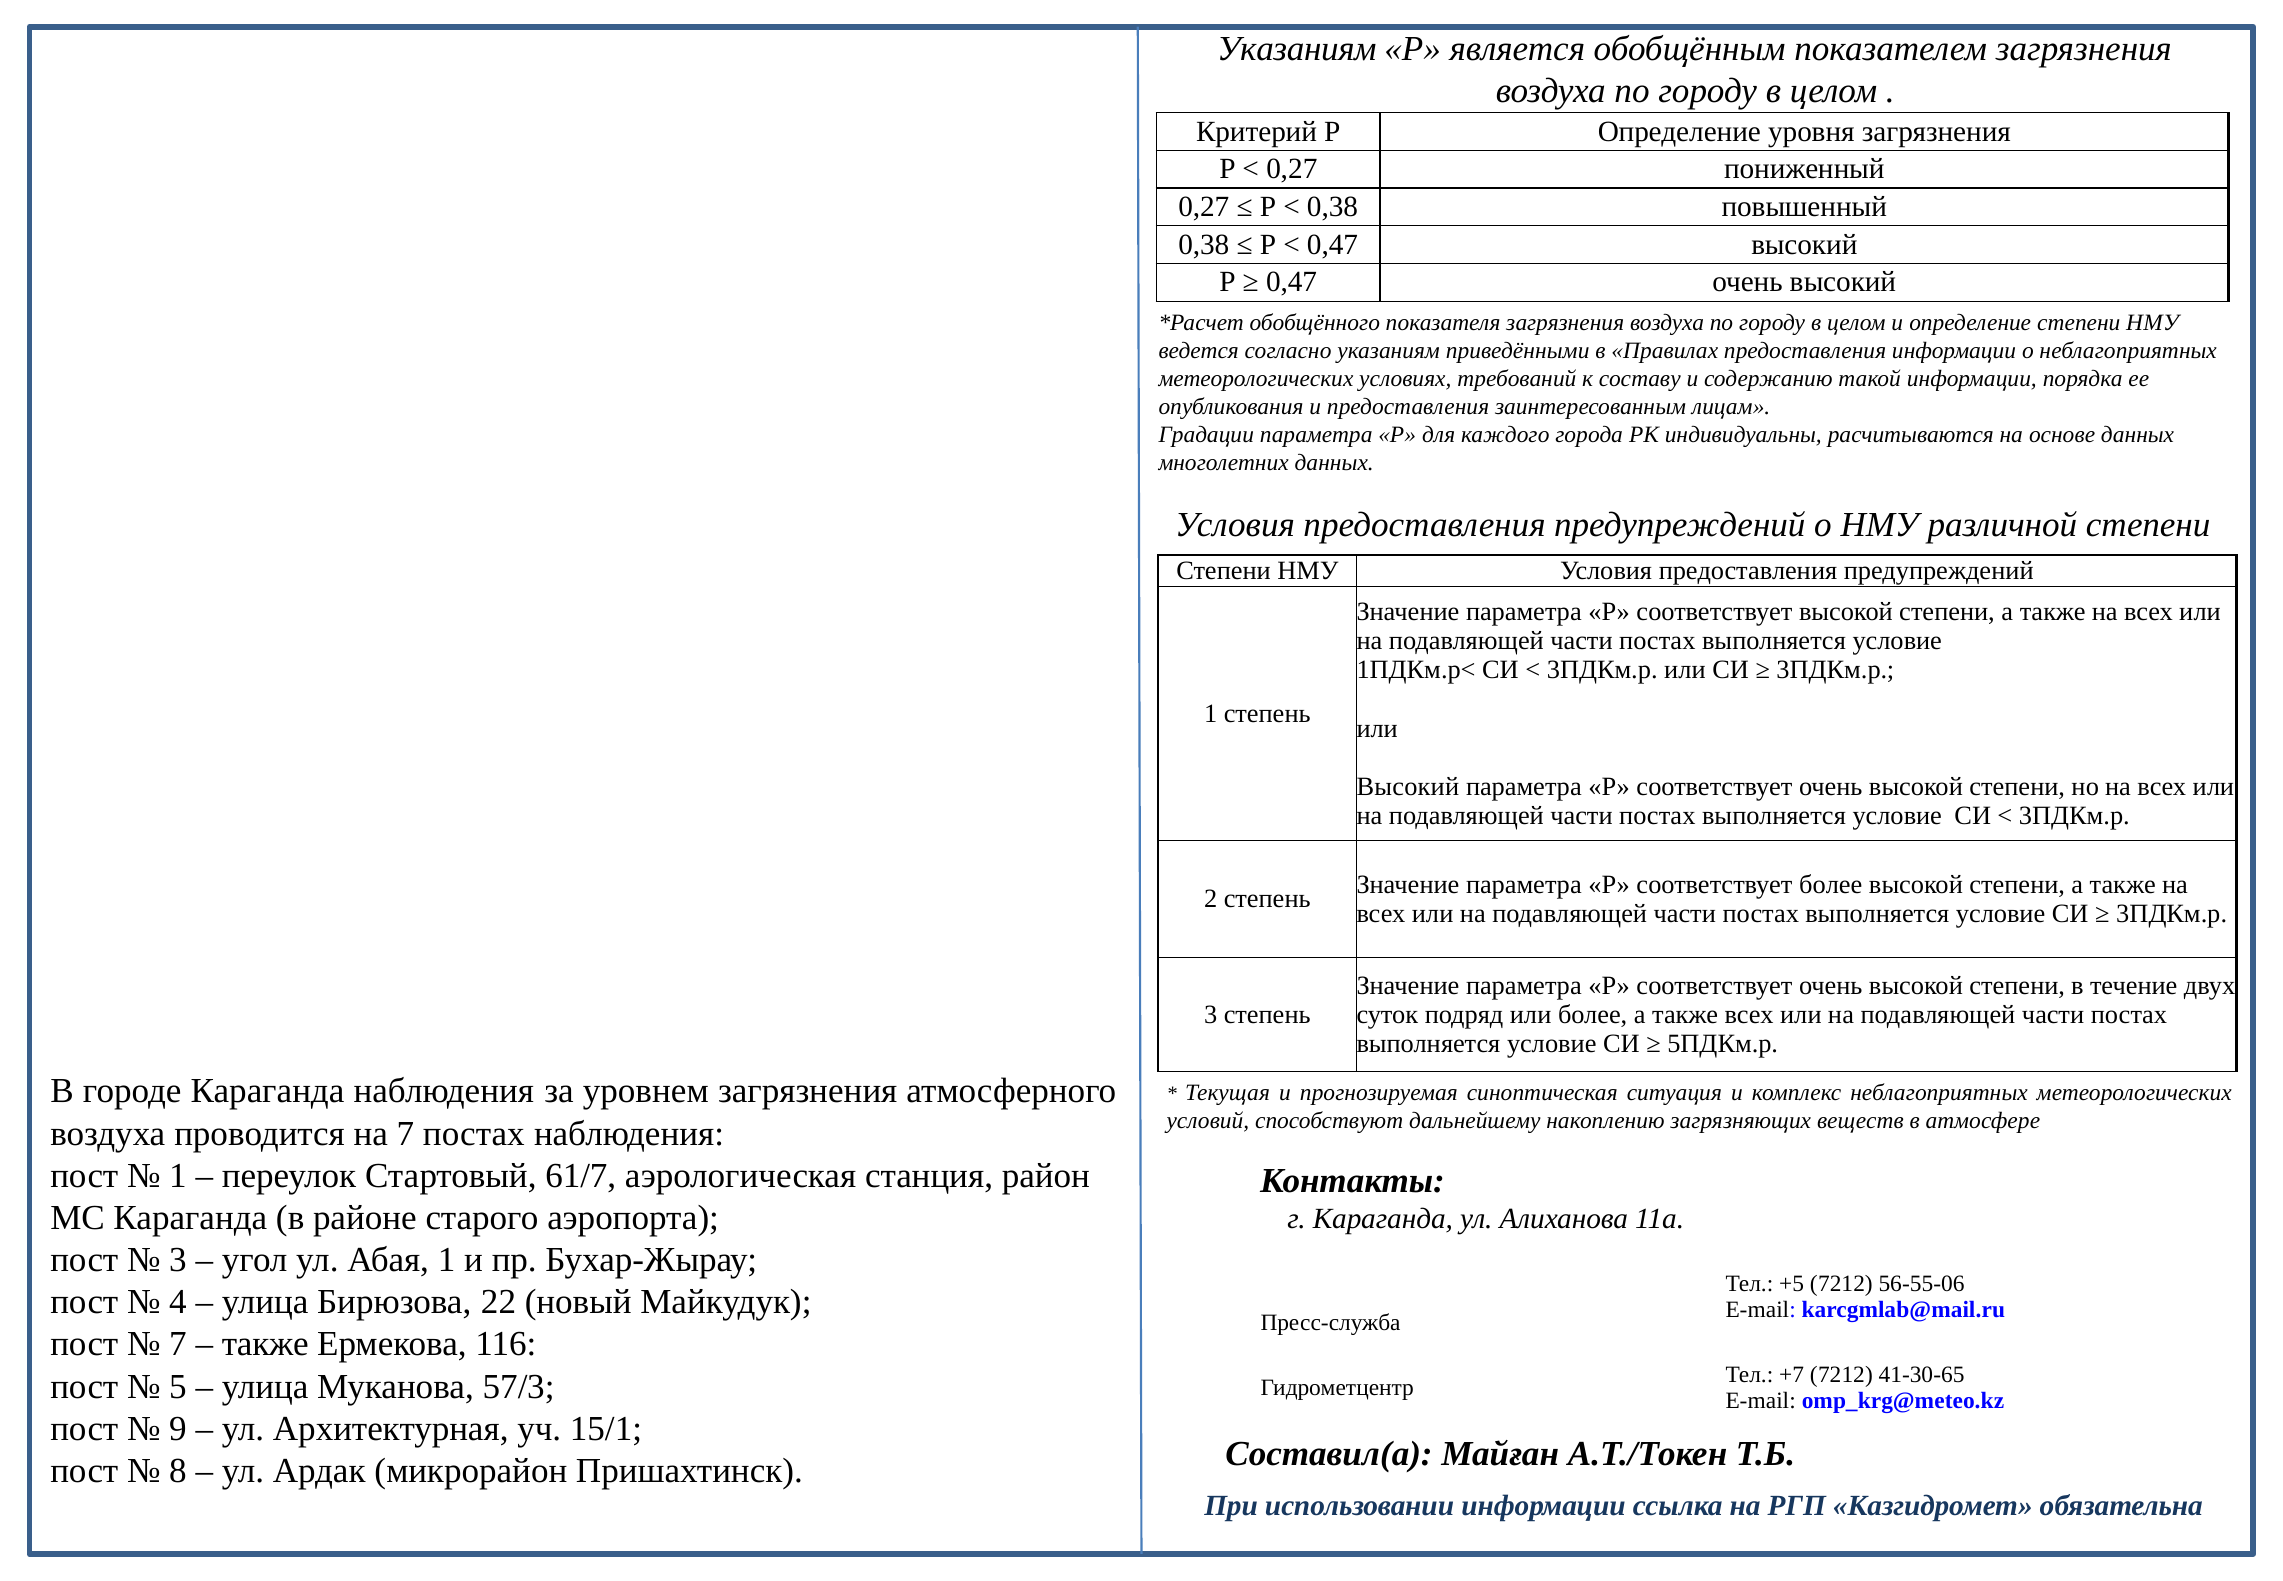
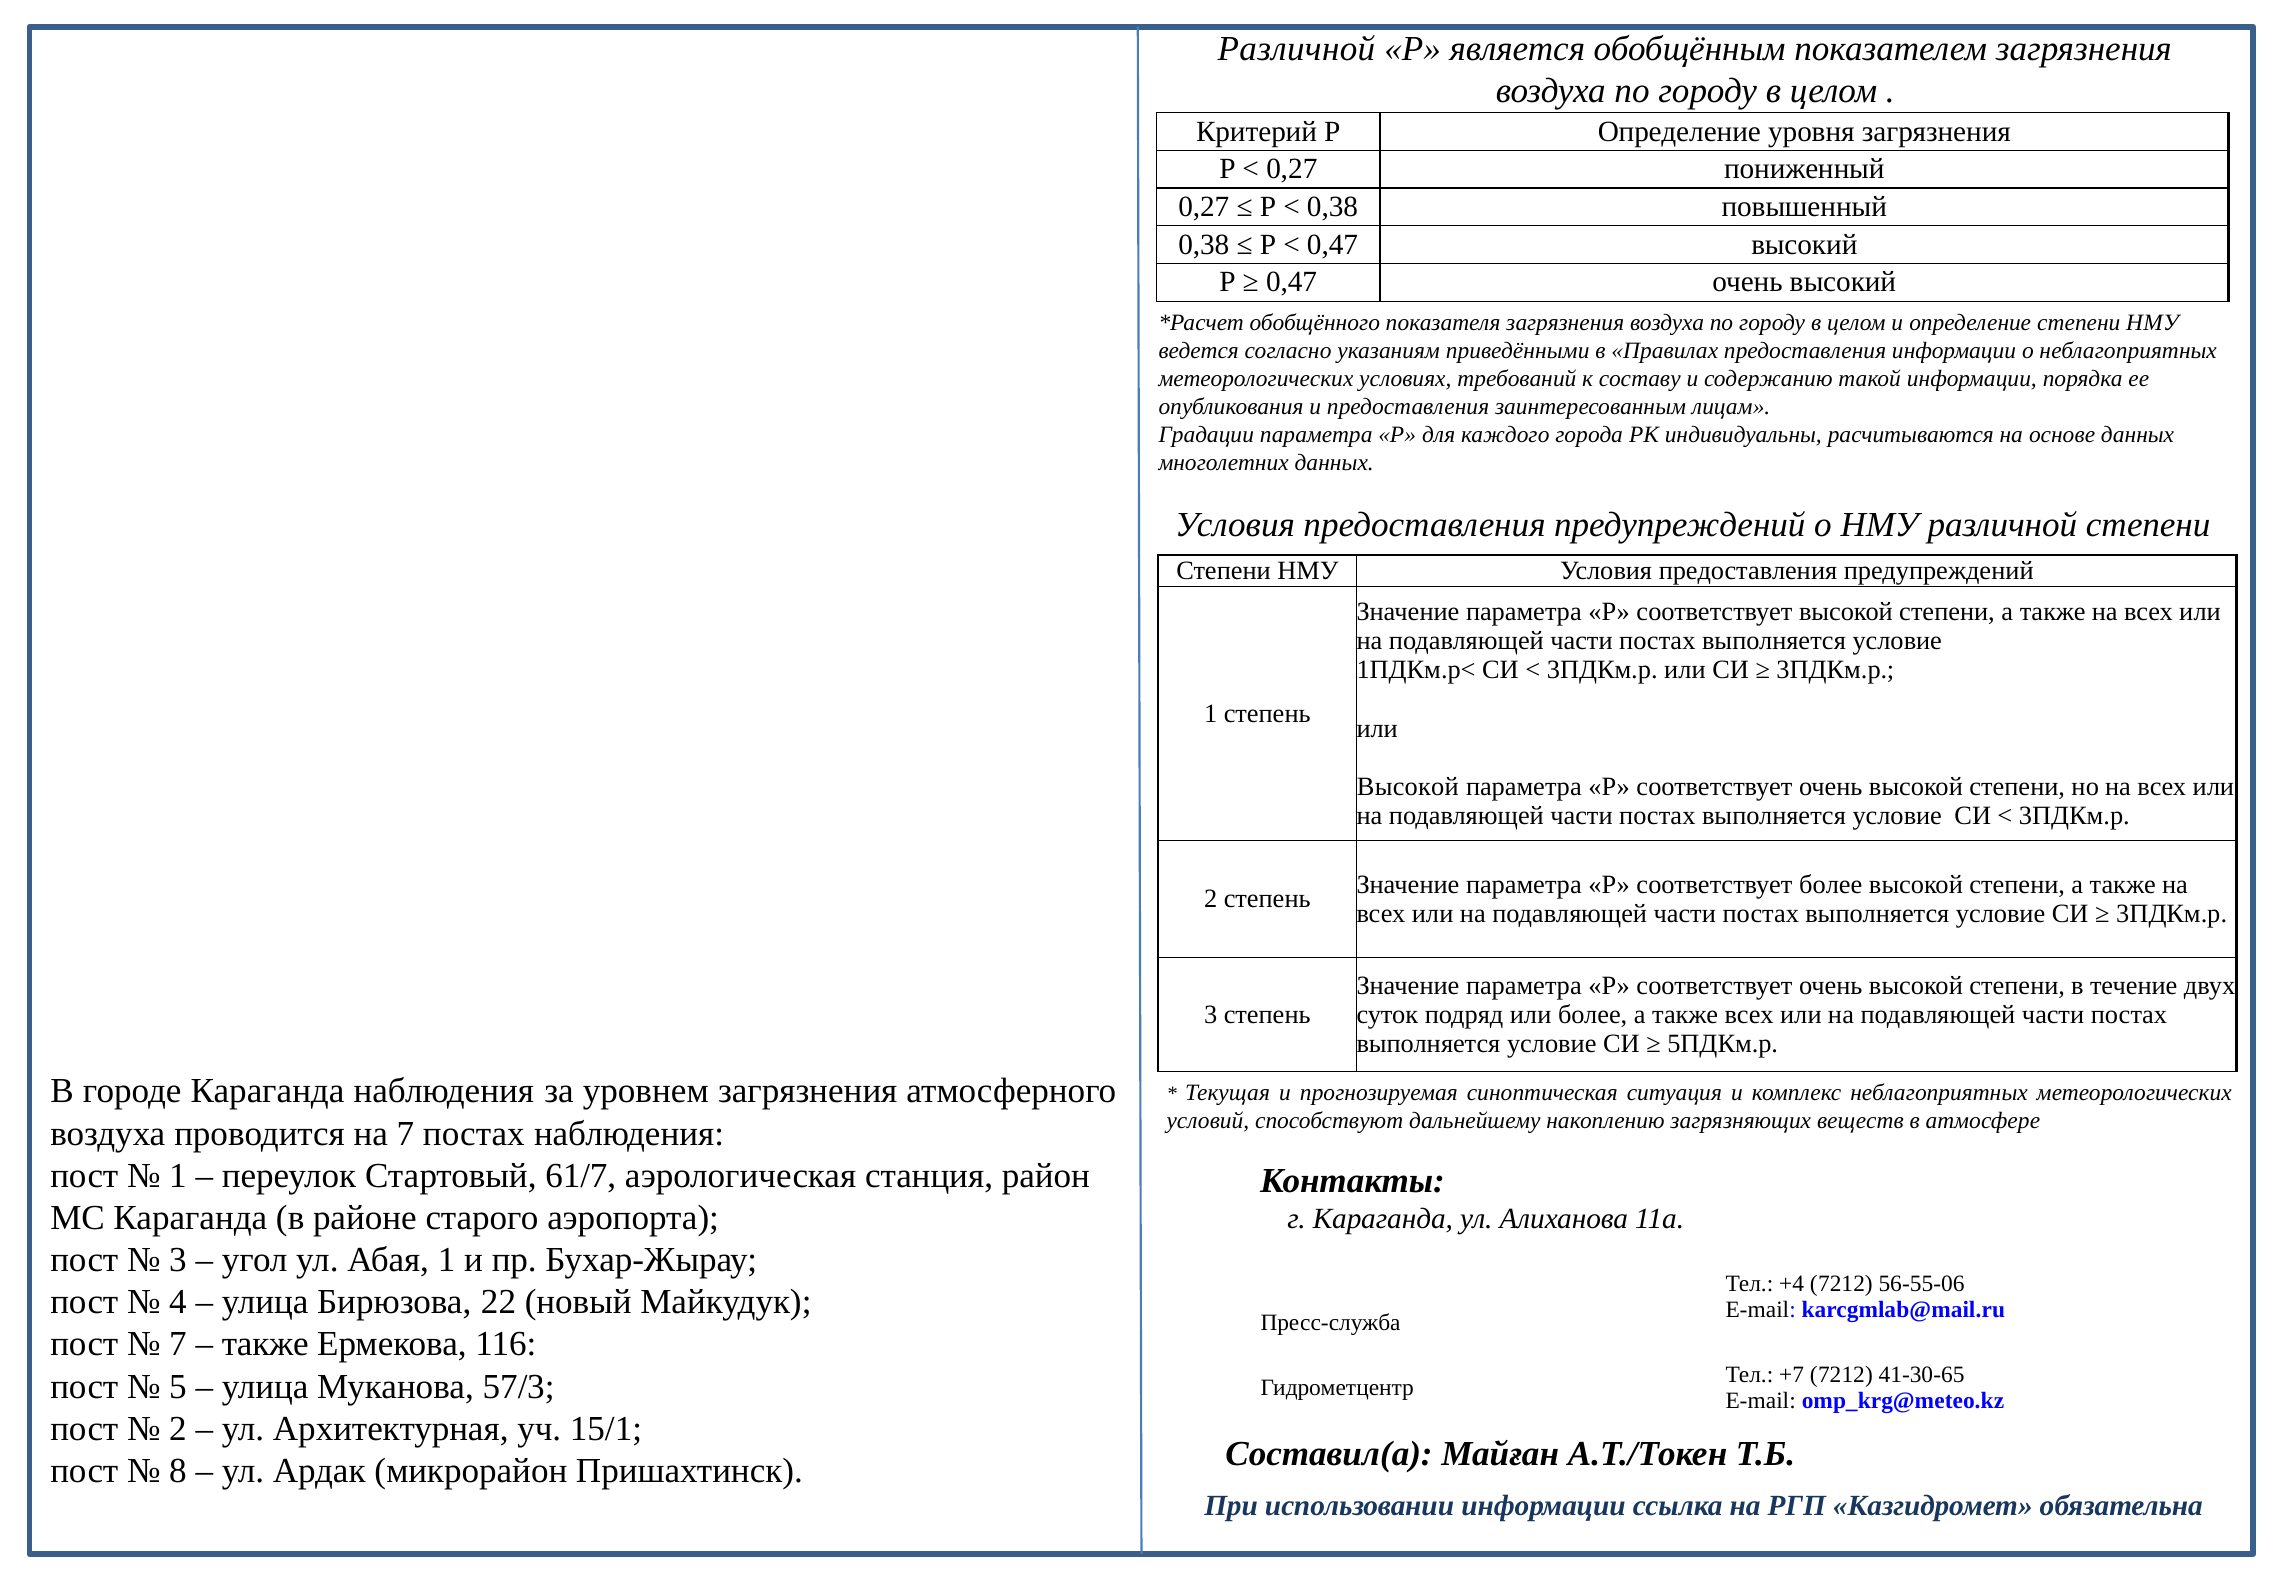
Указаниям: Указаниям -> Различной (1296, 48)
Высокий: Высокий -> Высокой (1408, 787)
+5: +5 -> +4 (1792, 1283)
9: 9 -> 2 (178, 1428)
